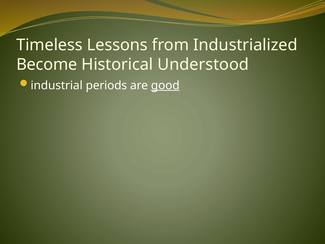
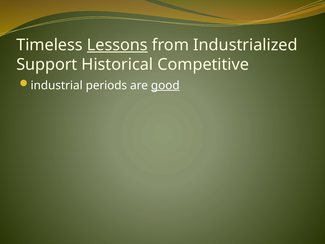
Lessons underline: none -> present (117, 45)
Become: Become -> Support (47, 64)
Understood: Understood -> Competitive (203, 64)
